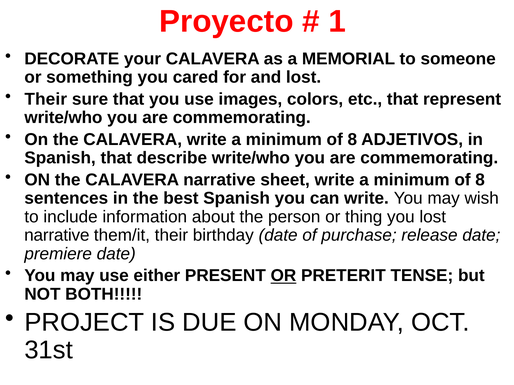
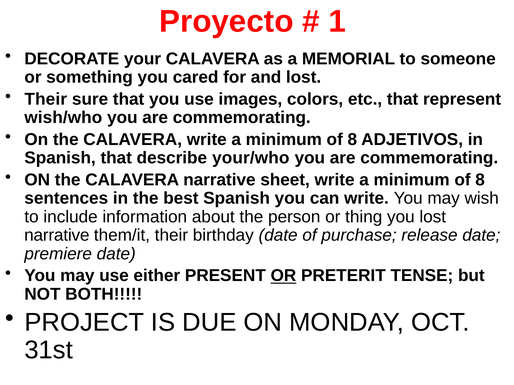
write/who: write/who -> wish/who (63, 118)
describe write/who: write/who -> your/who (251, 158)
